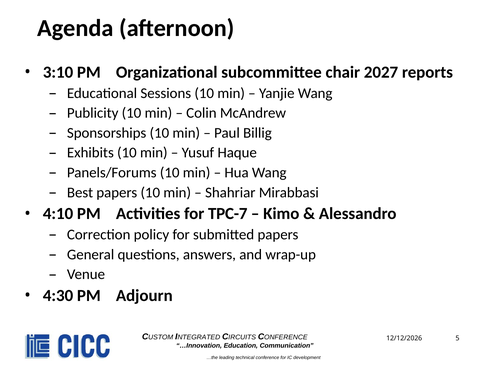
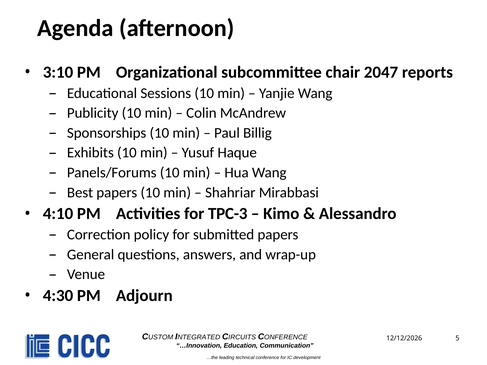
2027: 2027 -> 2047 (381, 72)
TPC-7: TPC-7 -> TPC-3 (228, 214)
